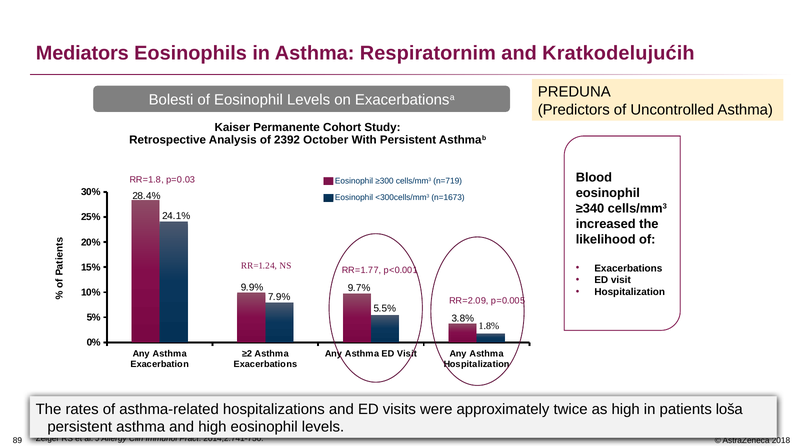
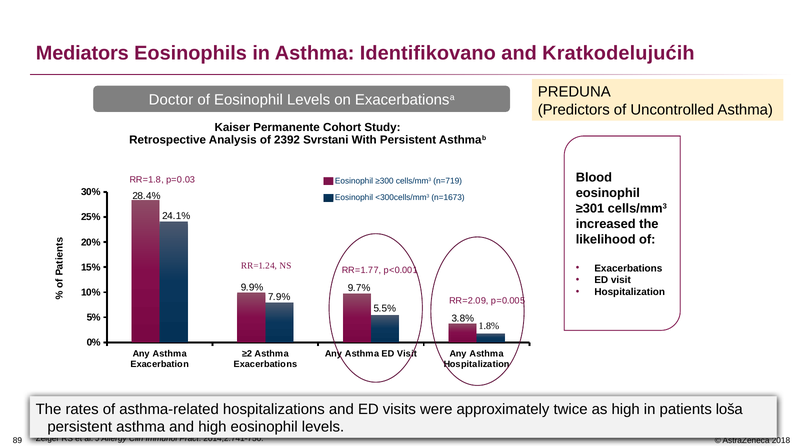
Respiratornim: Respiratornim -> Identifikovano (428, 53)
Bolesti: Bolesti -> Doctor (171, 100)
October: October -> Svrstani (326, 140)
≥340: ≥340 -> ≥301 (590, 208)
